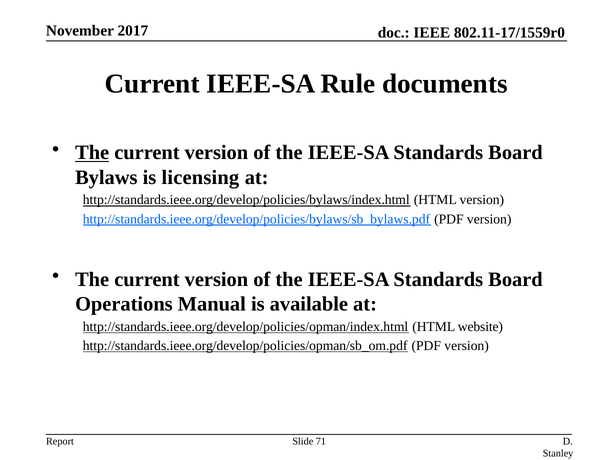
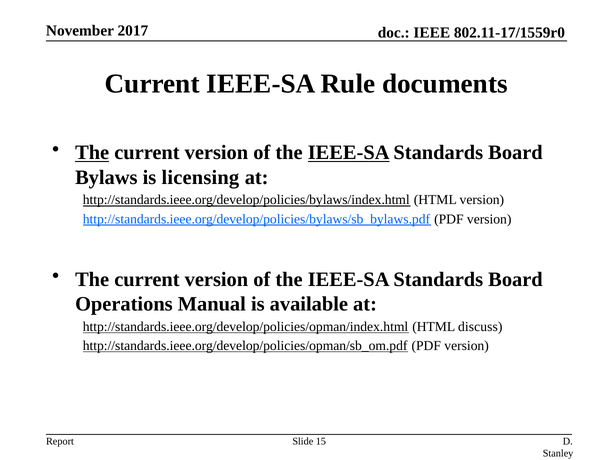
IEEE-SA underline: none -> present (349, 153)
website: website -> discuss (480, 327)
71: 71 -> 15 (321, 441)
